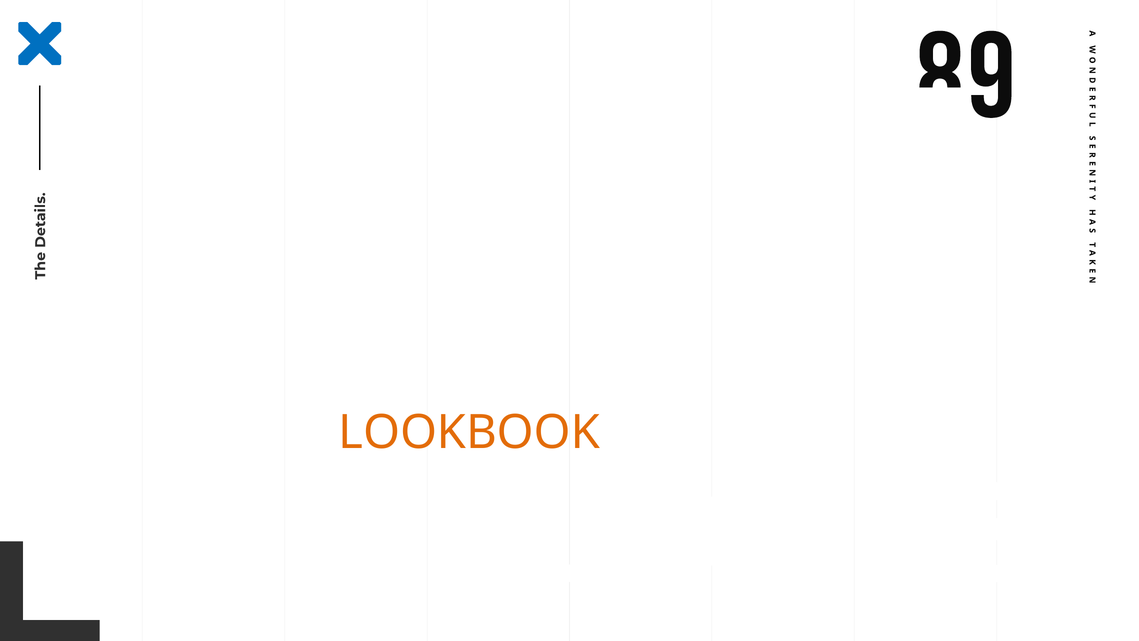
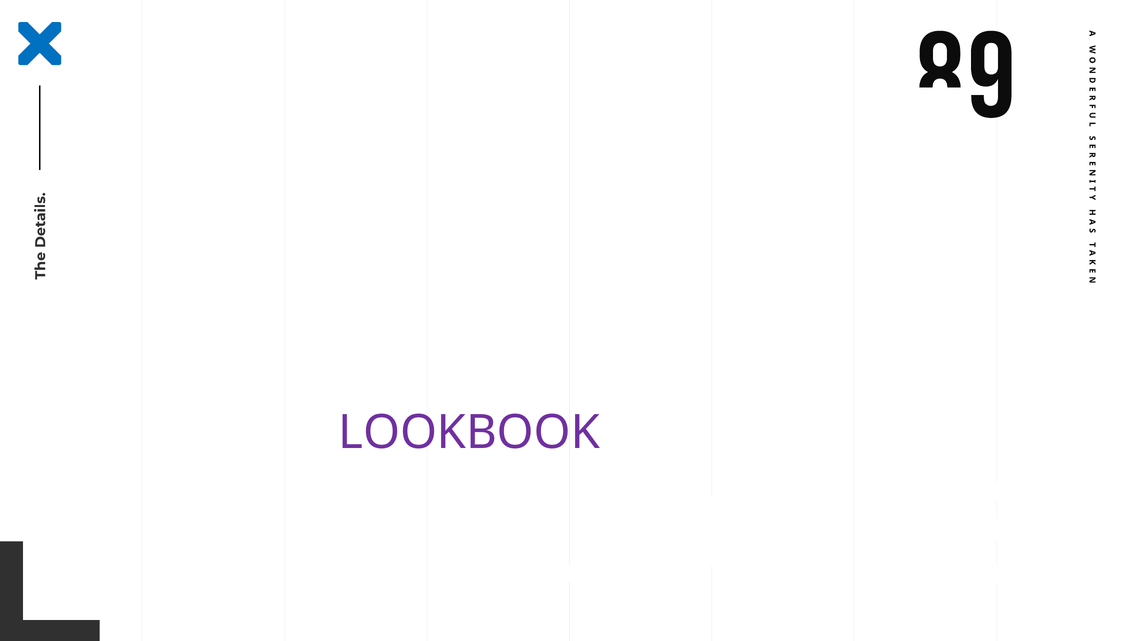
LOOKBOOK colour: orange -> purple (469, 432)
